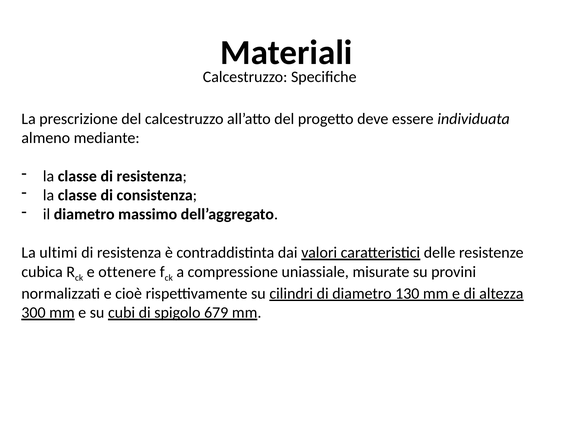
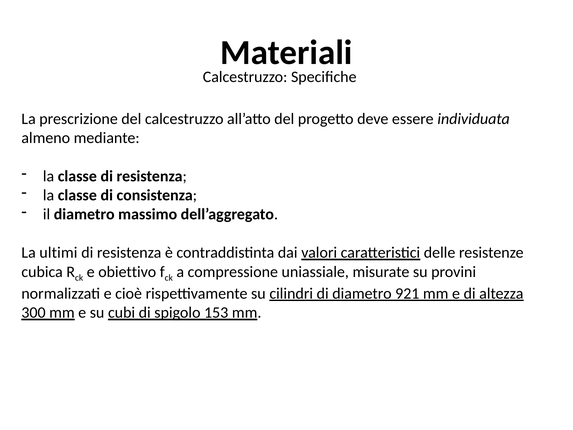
ottenere: ottenere -> obiettivo (127, 272)
130: 130 -> 921 (407, 293)
679: 679 -> 153 (216, 312)
